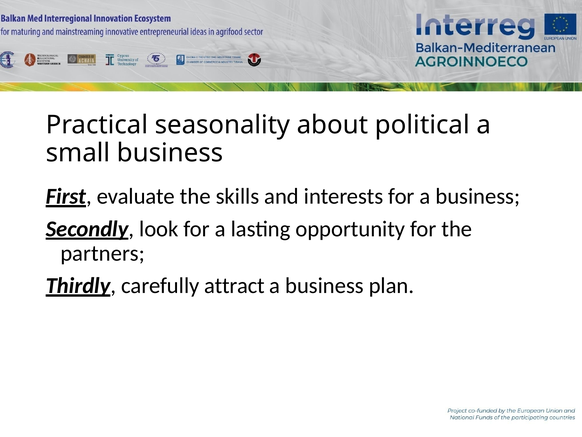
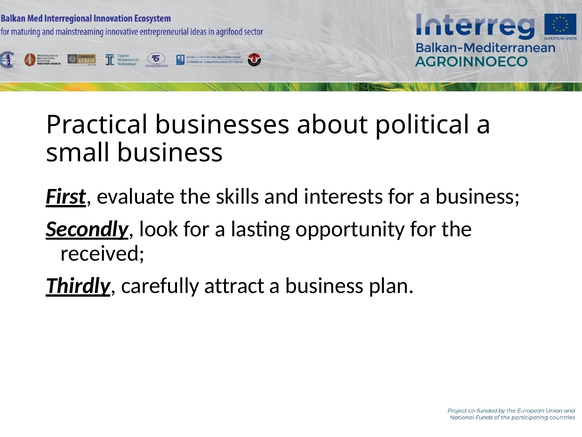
seasonality: seasonality -> businesses (222, 125)
partners: partners -> received (103, 253)
